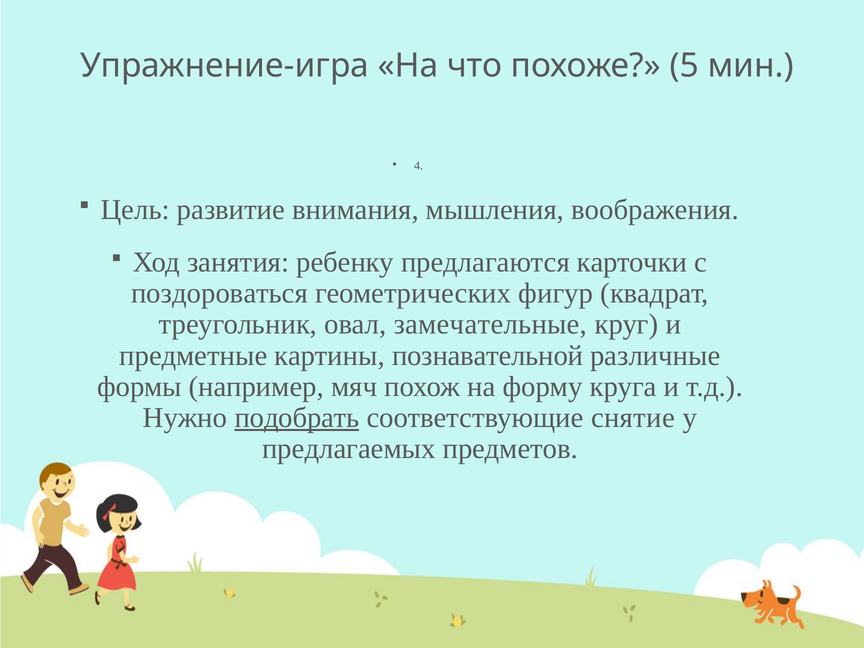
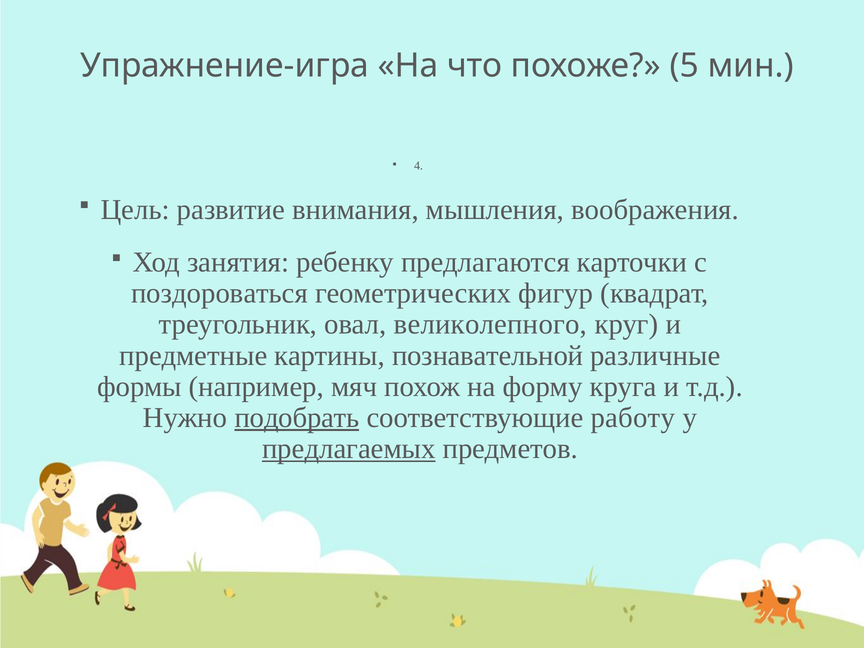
замечательные: замечательные -> великолепного (490, 324)
снятие: снятие -> работу (633, 418)
предлагаемых underline: none -> present (349, 449)
